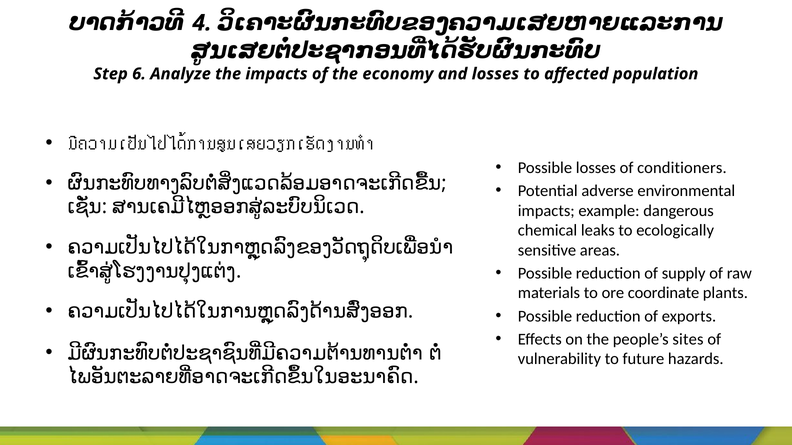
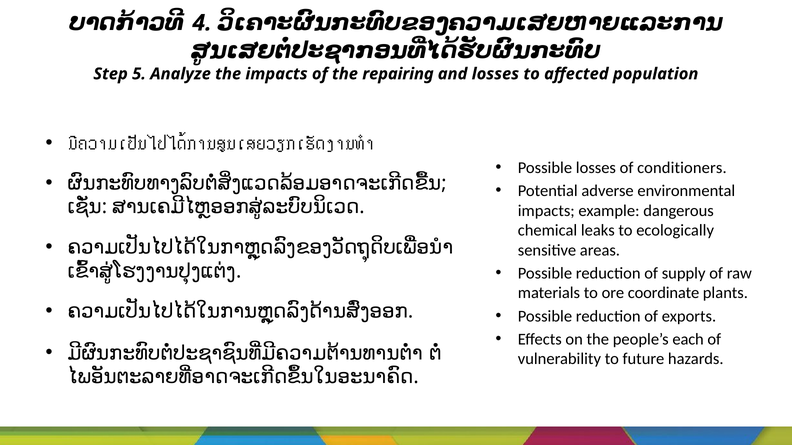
6: 6 -> 5 (139, 74)
economy: economy -> repairing (398, 74)
sites: sites -> each (688, 340)
